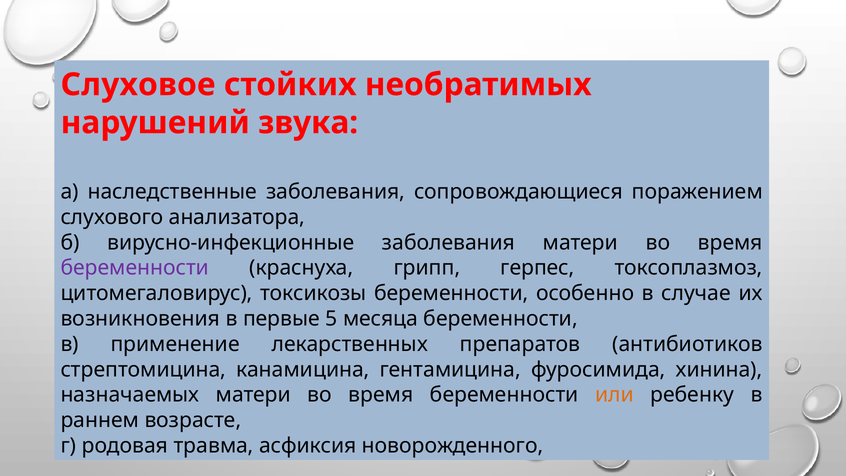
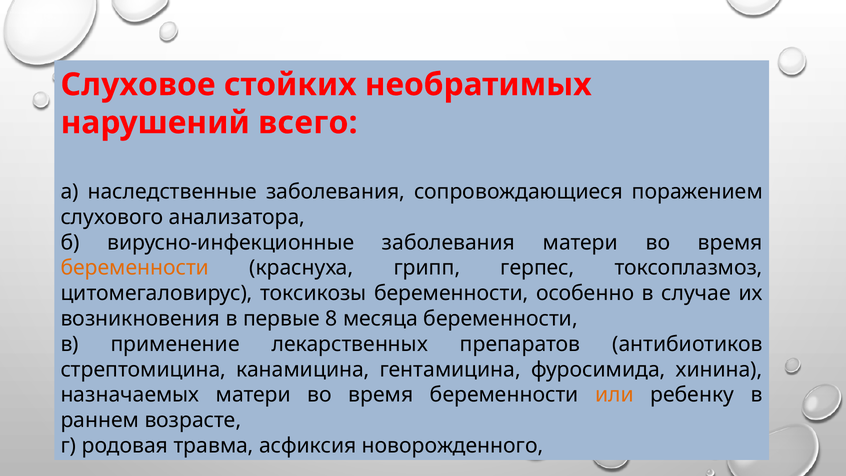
звука: звука -> всего (308, 123)
беременности colour: purple -> orange (135, 268)
5: 5 -> 8 (332, 319)
